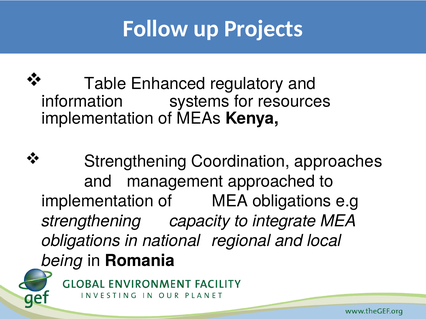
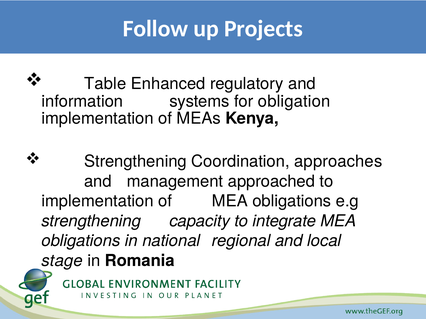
resources: resources -> obligation (294, 102)
being: being -> stage (62, 261)
